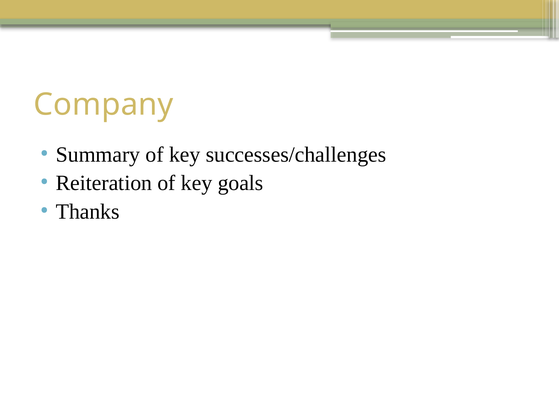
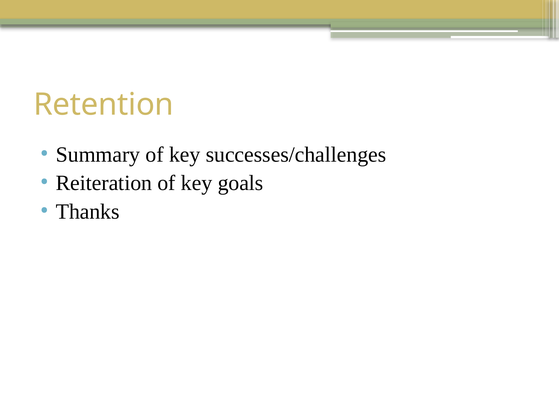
Company: Company -> Retention (104, 105)
